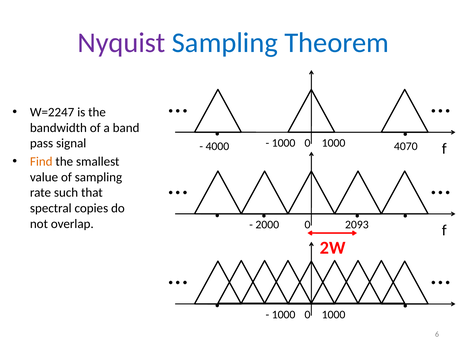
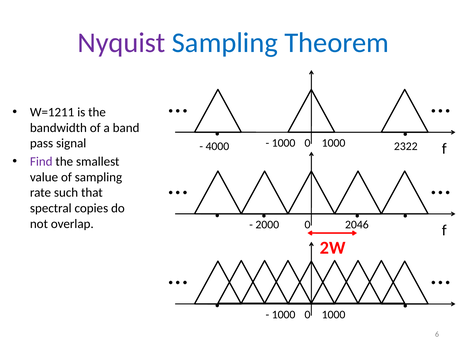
W=2247: W=2247 -> W=1211 (52, 112)
4070: 4070 -> 2322 (406, 146)
Find colour: orange -> purple (41, 162)
2093: 2093 -> 2046 (357, 225)
